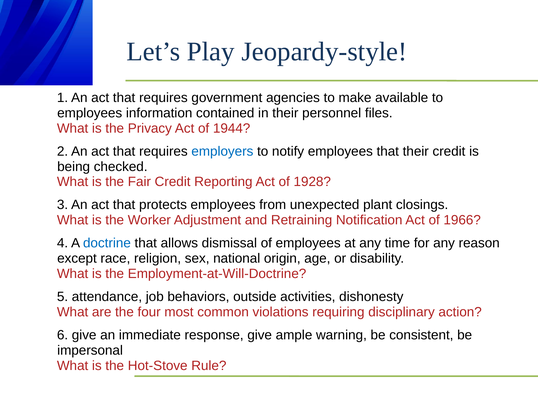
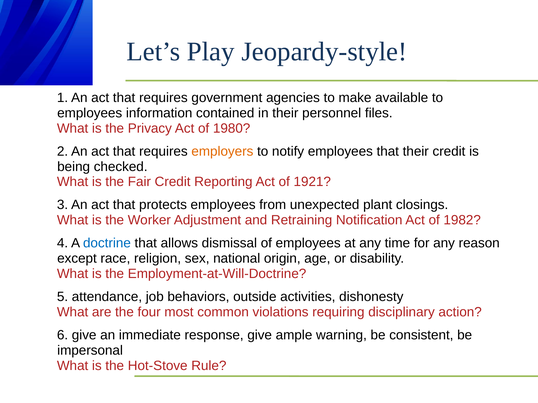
1944: 1944 -> 1980 (232, 128)
employers colour: blue -> orange (222, 151)
1928: 1928 -> 1921 (312, 182)
1966: 1966 -> 1982 (462, 220)
